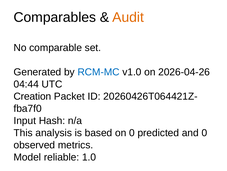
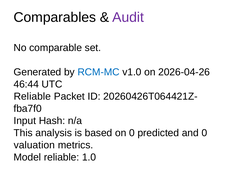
Audit colour: orange -> purple (128, 17)
04:44: 04:44 -> 46:44 (26, 84)
Creation: Creation -> Reliable (32, 96)
observed: observed -> valuation (34, 144)
